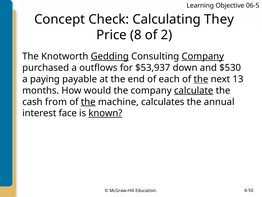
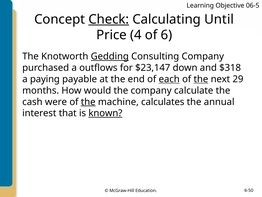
Check underline: none -> present (109, 19)
They: They -> Until (219, 19)
8: 8 -> 4 (136, 35)
2: 2 -> 6 (166, 35)
Company underline: present -> none (203, 56)
$53,937: $53,937 -> $23,147 (153, 68)
$530: $530 -> $318 (230, 68)
each underline: none -> present (169, 79)
13: 13 -> 29 (238, 79)
calculate underline: present -> none (194, 90)
from: from -> were (56, 102)
face: face -> that (68, 113)
